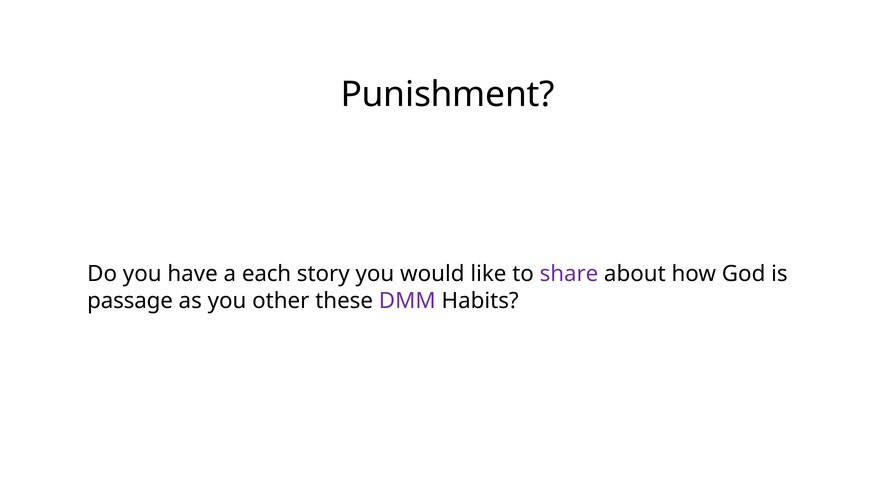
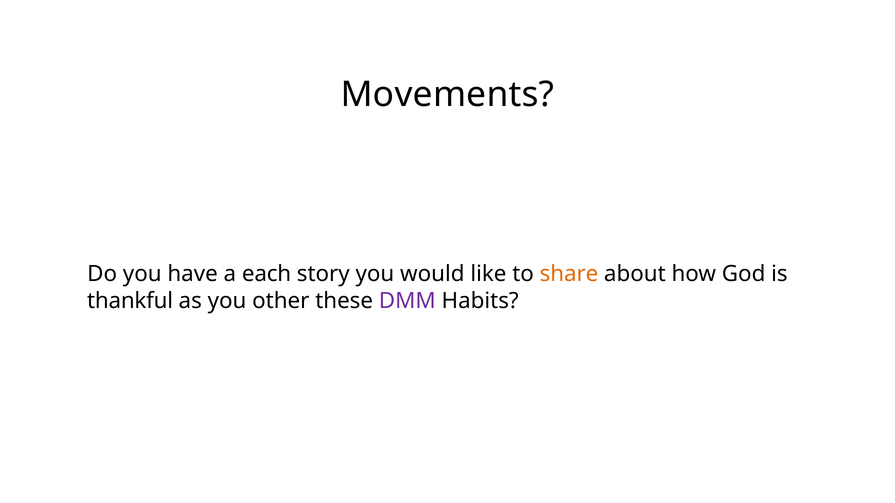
Punishment: Punishment -> Movements (447, 94)
share colour: purple -> orange (569, 274)
passage: passage -> thankful (130, 301)
